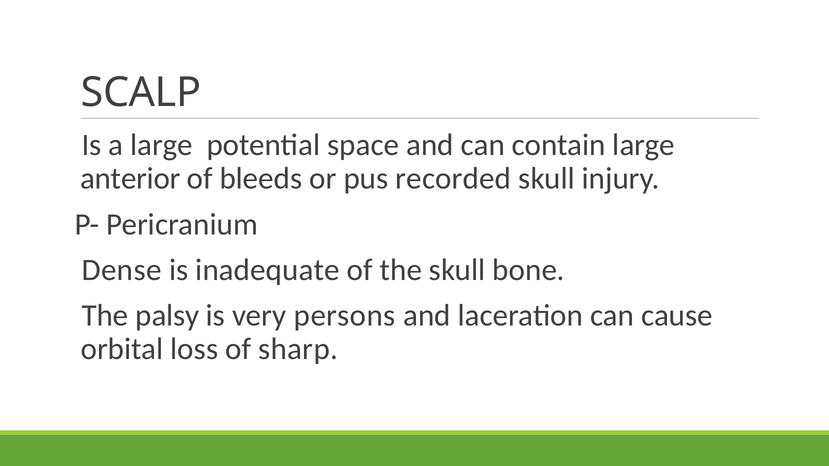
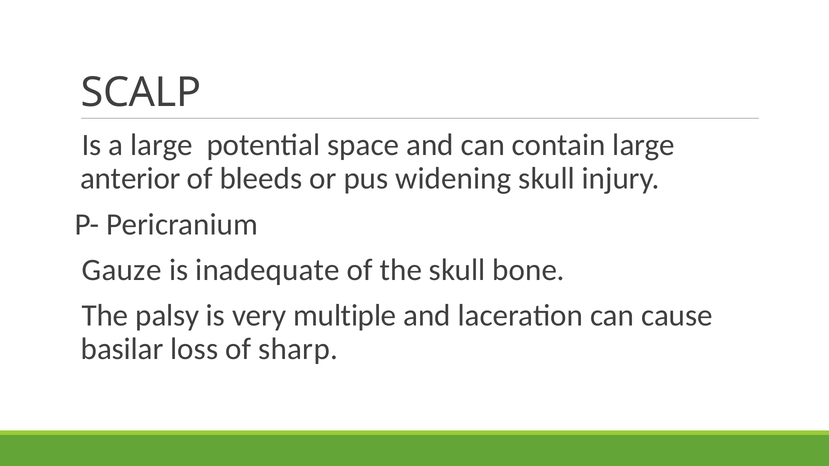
recorded: recorded -> widening (453, 179)
Dense: Dense -> Gauze (122, 270)
persons: persons -> multiple (345, 316)
orbital: orbital -> basilar (122, 349)
